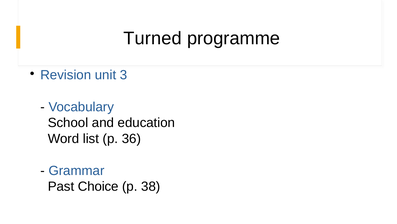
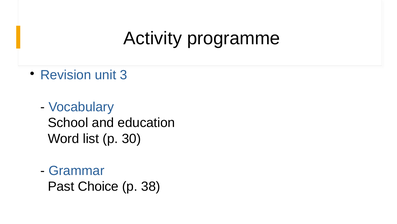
Turned: Turned -> Activity (153, 38)
36: 36 -> 30 (131, 138)
